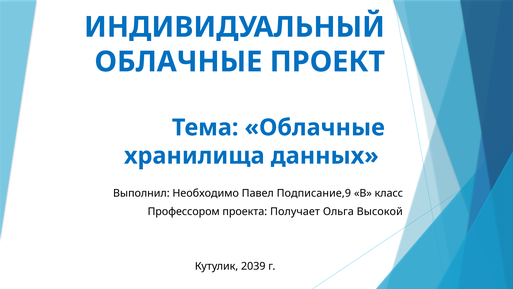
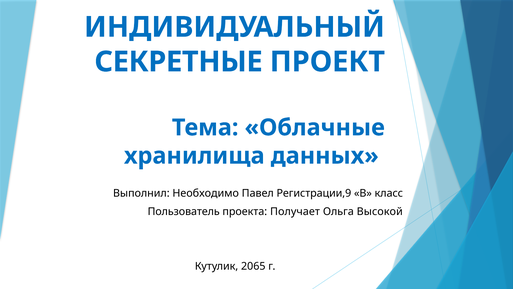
ОБЛАЧНЫЕ: ОБЛАЧНЫЕ -> СЕКРЕТНЫЕ (179, 62)
Подписание,9: Подписание,9 -> Регистрации,9 (314, 193)
Профессором: Профессором -> Пользователь (184, 211)
2039: 2039 -> 2065 (253, 266)
